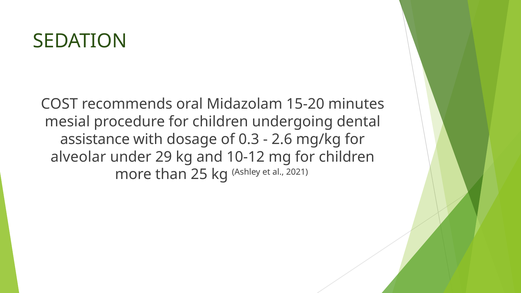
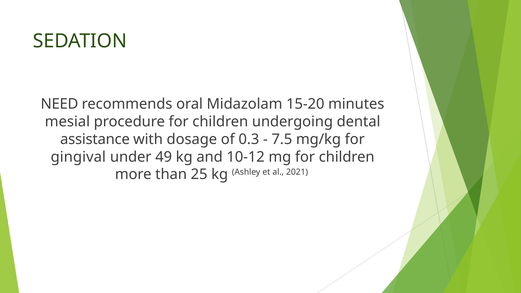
COST: COST -> NEED (59, 104)
2.6: 2.6 -> 7.5 (282, 139)
alveolar: alveolar -> gingival (78, 157)
29: 29 -> 49 (164, 157)
